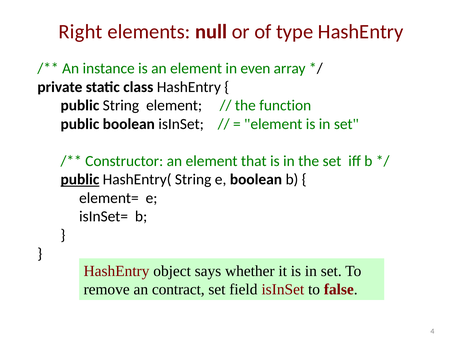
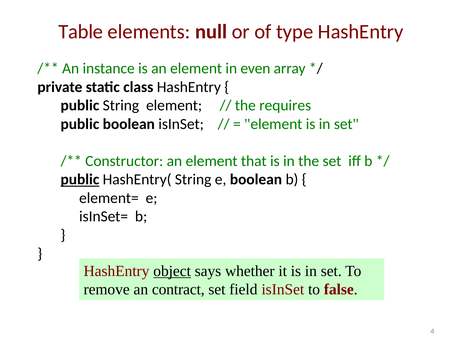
Right: Right -> Table (81, 32)
function: function -> requires (285, 105)
object underline: none -> present (172, 271)
